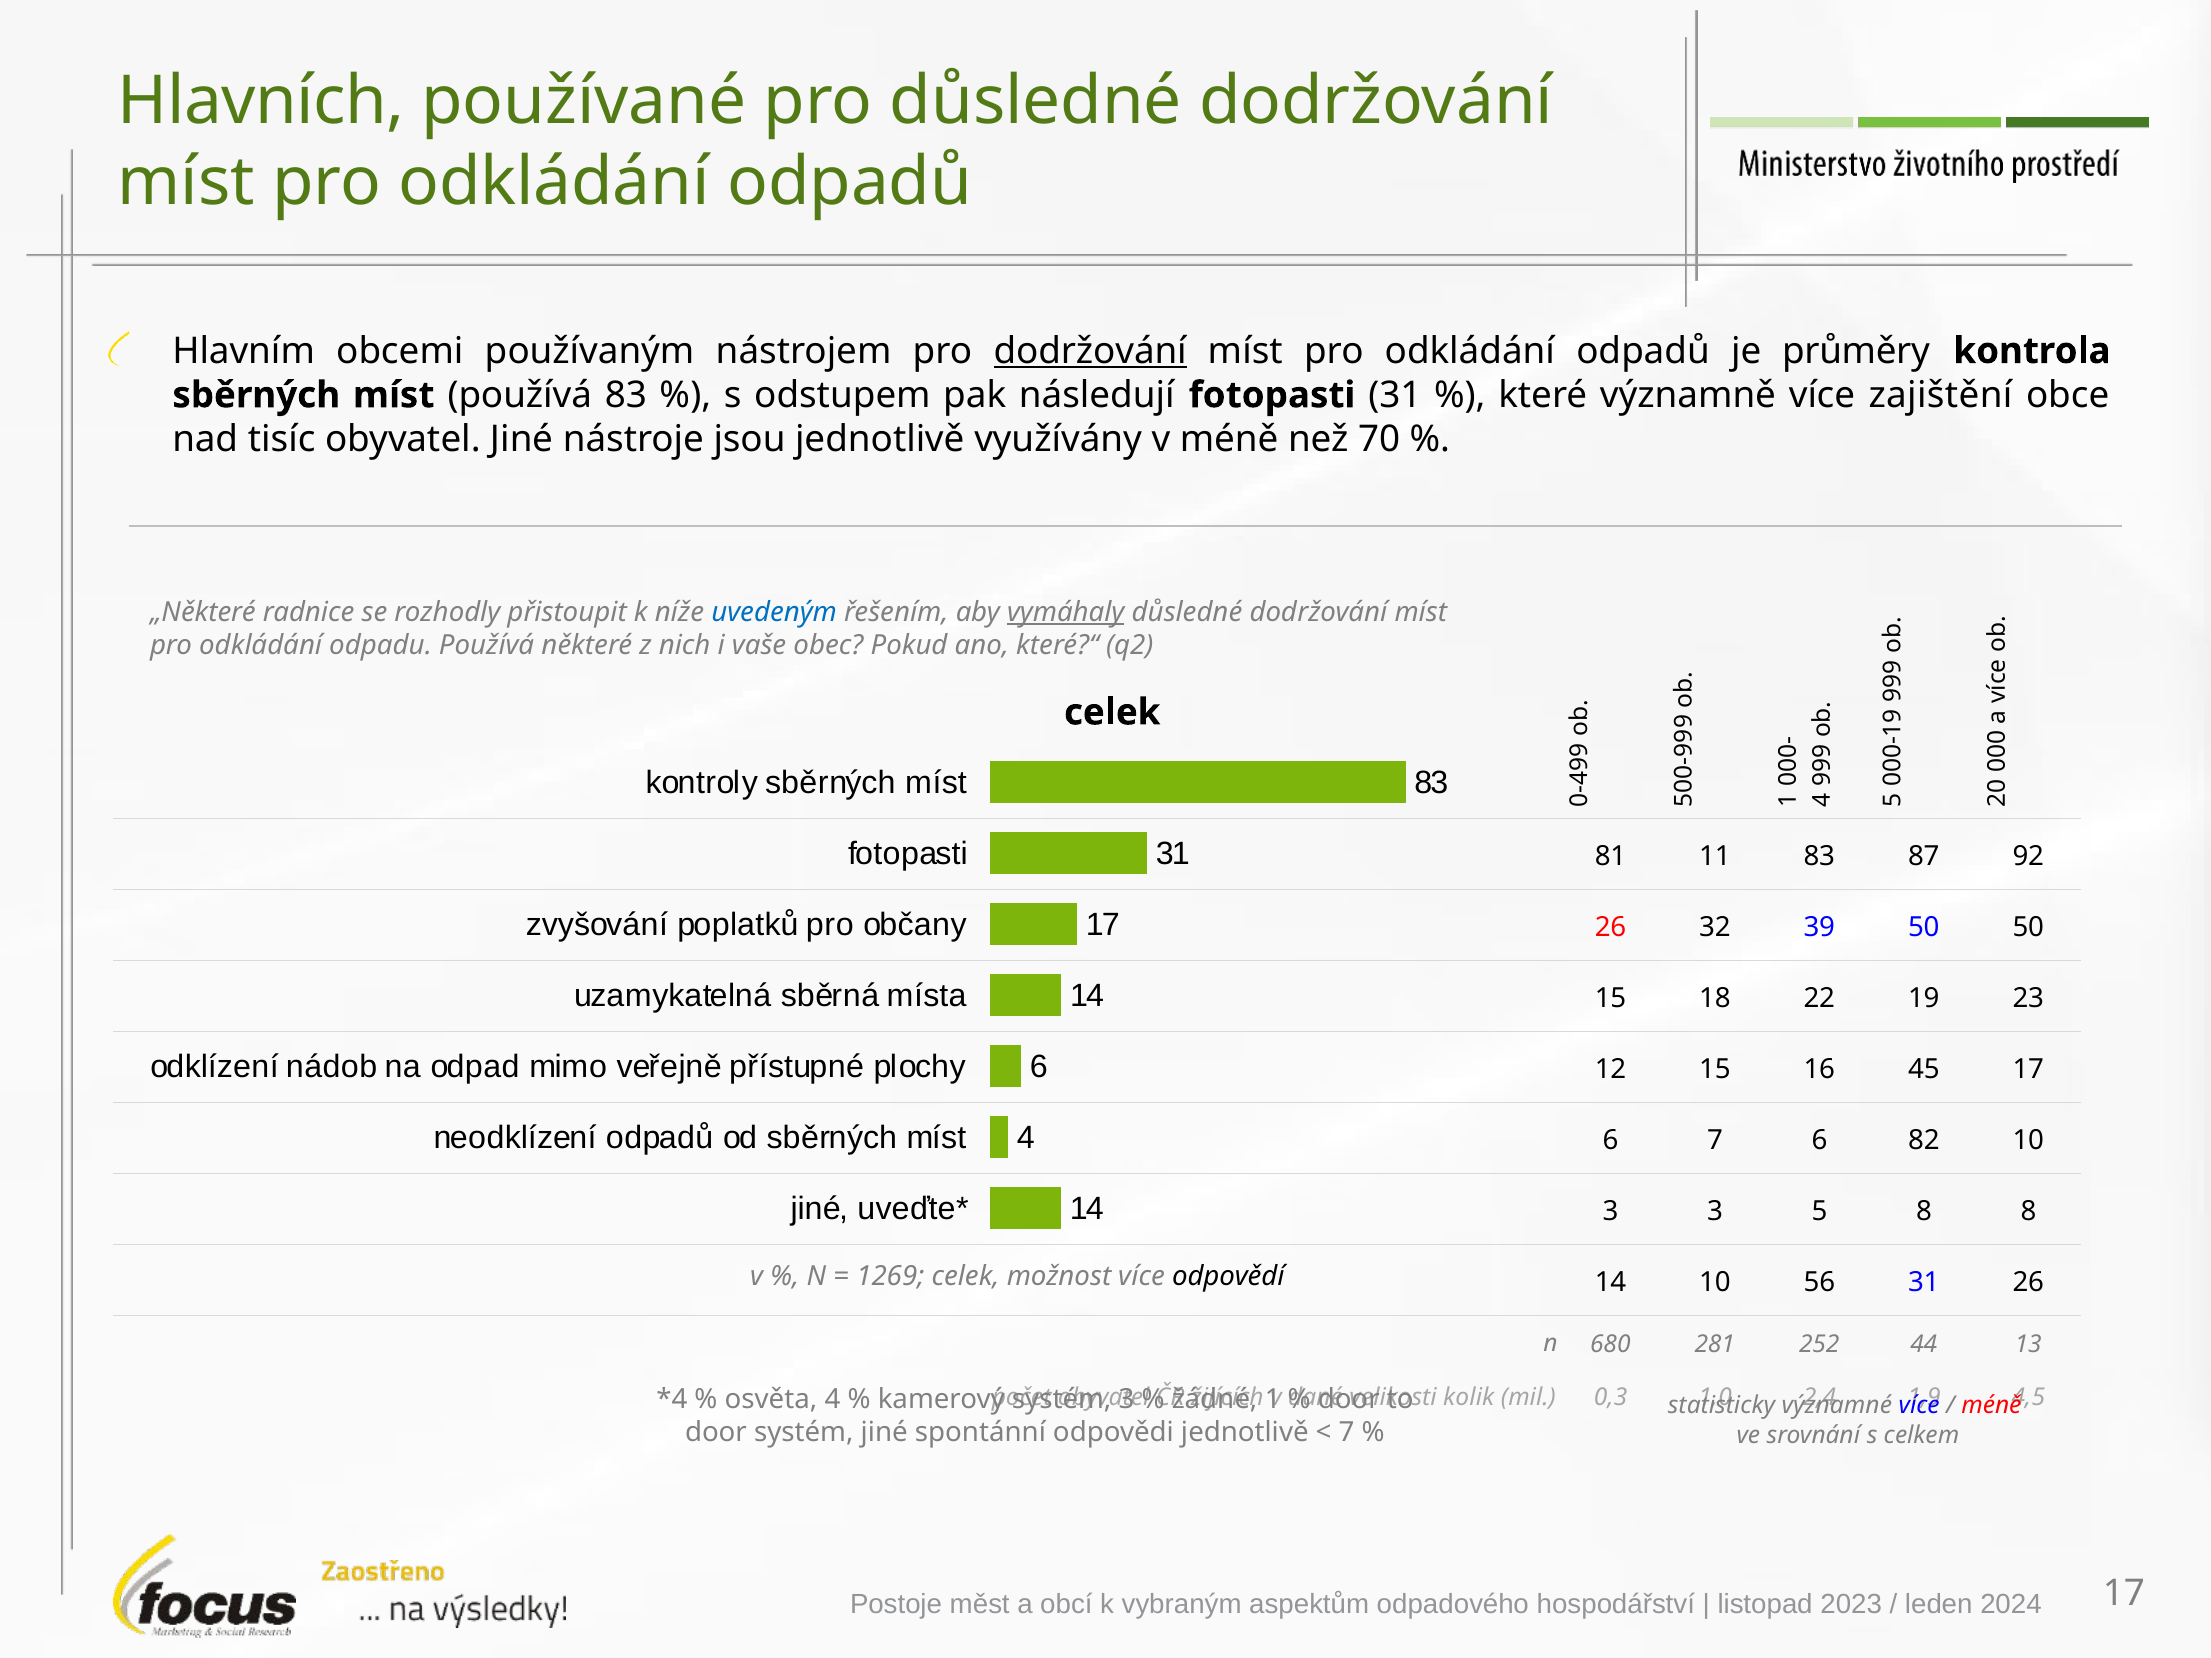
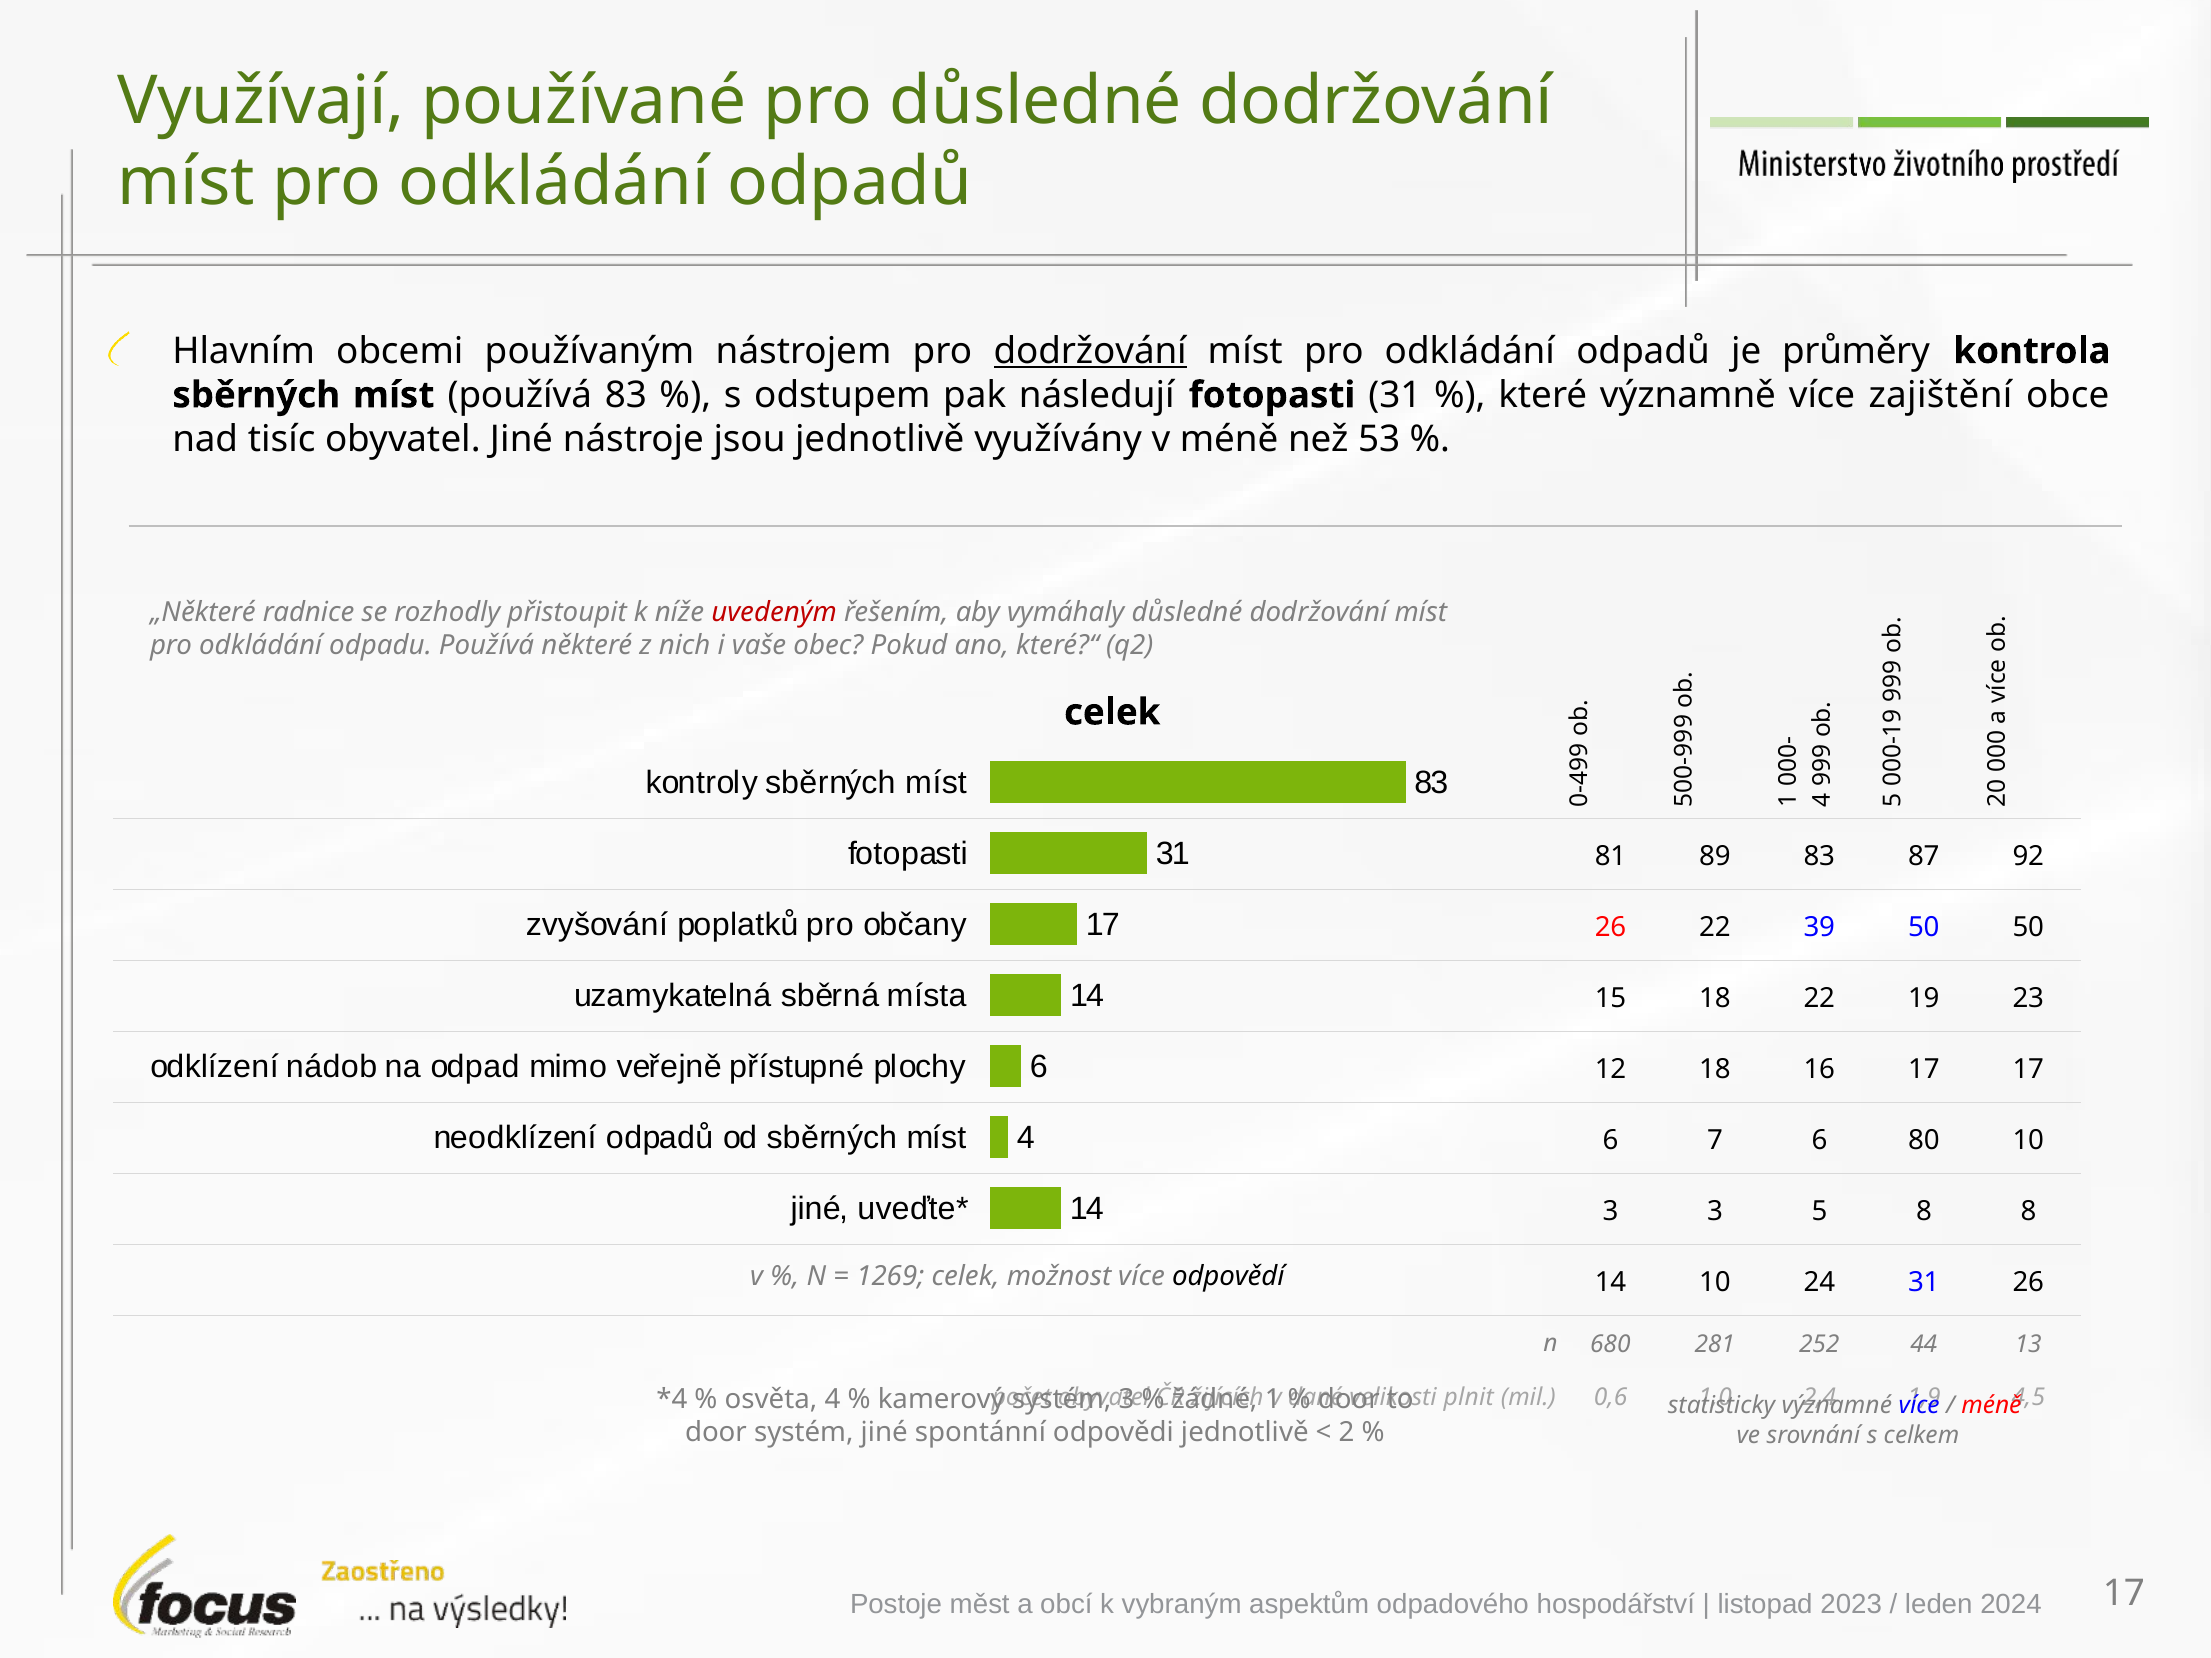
Hlavních: Hlavních -> Využívají (261, 102)
70: 70 -> 53 (1379, 439)
uvedeným colour: blue -> red (774, 612)
vymáhaly underline: present -> none (1066, 612)
11: 11 -> 89 (1715, 856)
26 32: 32 -> 22 (1715, 927)
12 15: 15 -> 18 (1715, 1070)
16 45: 45 -> 17 (1924, 1070)
82: 82 -> 80 (1924, 1141)
56: 56 -> 24 (1819, 1283)
kolik: kolik -> plnit (1469, 1397)
0,3: 0,3 -> 0,6 (1611, 1398)
7: 7 -> 2 (1347, 1433)
